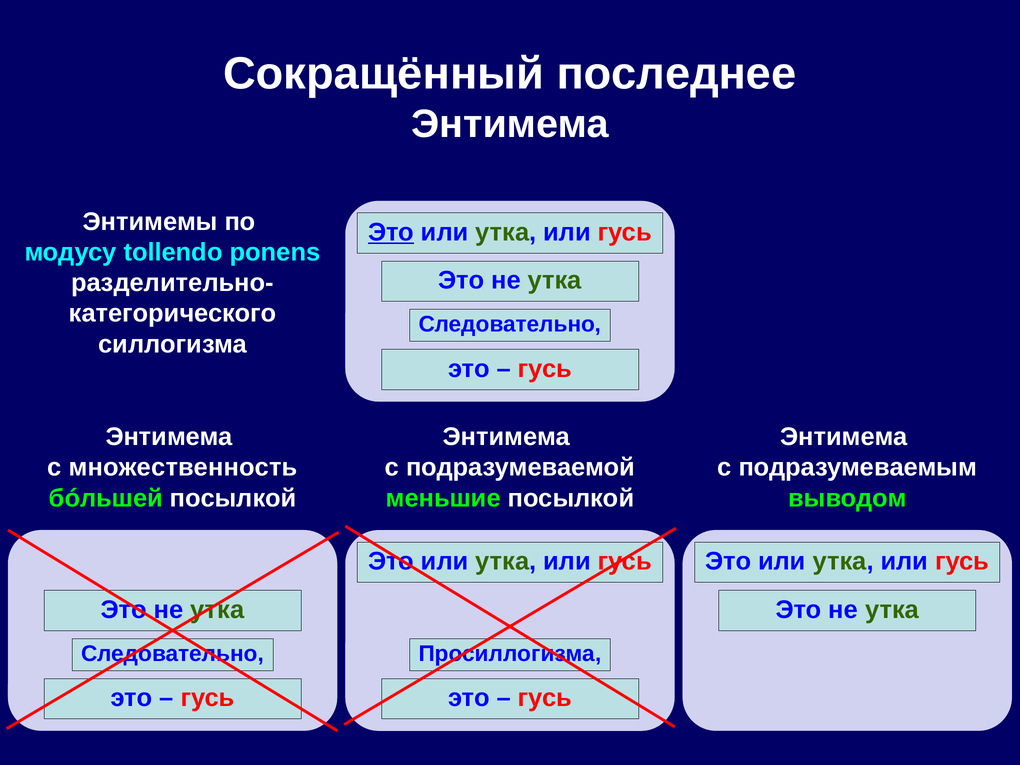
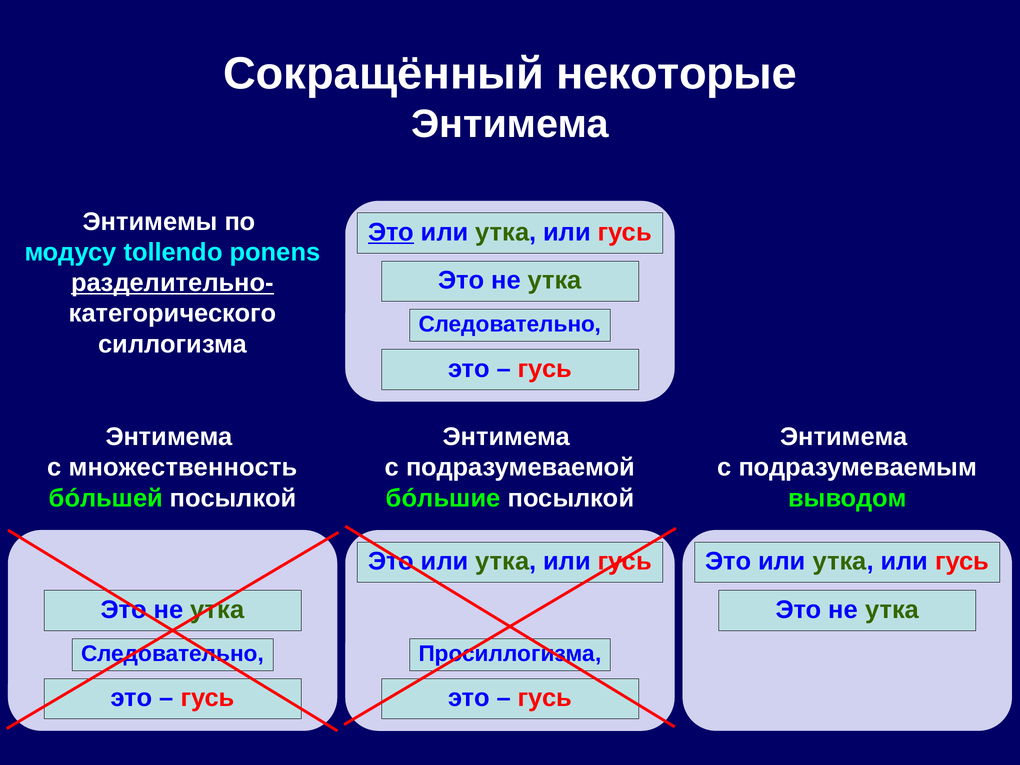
последнее: последнее -> некоторые (677, 74)
разделительно- underline: none -> present (173, 283)
меньшие: меньшие -> бóльшие (443, 498)
